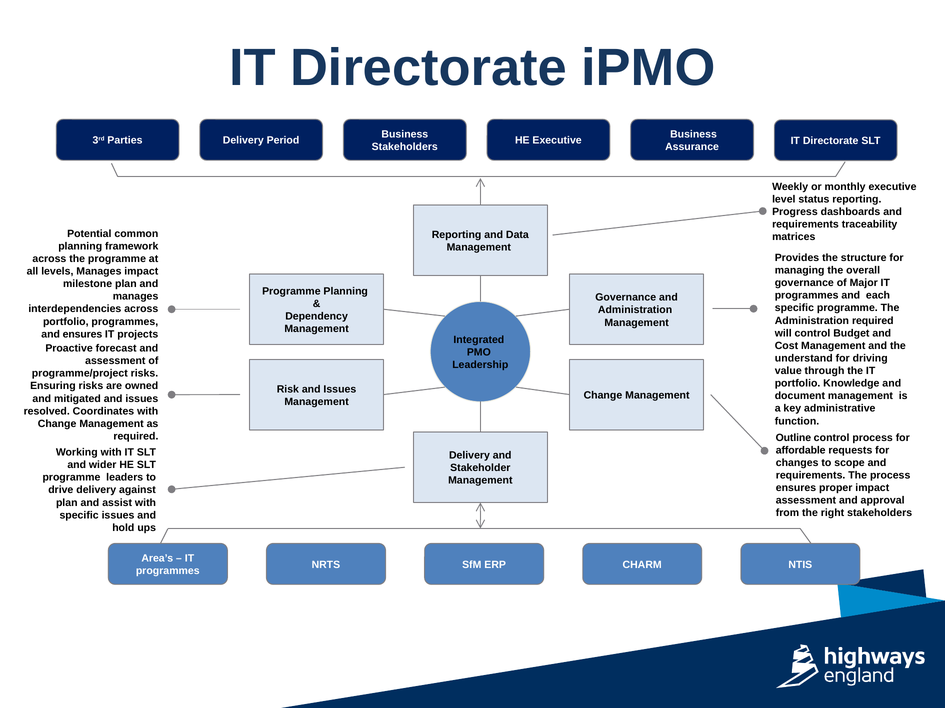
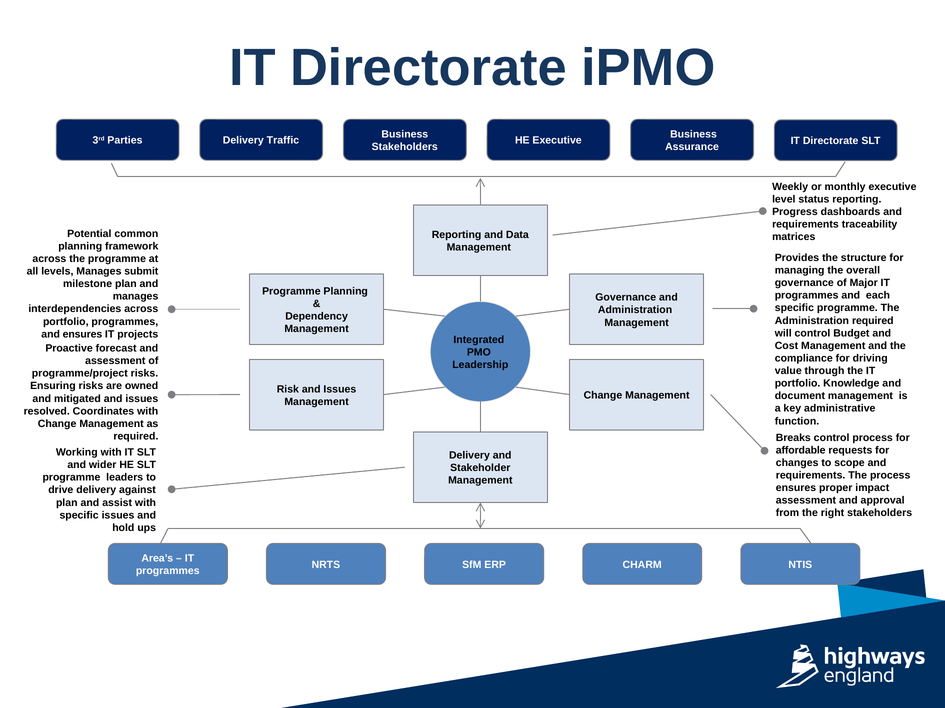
Period: Period -> Traffic (283, 141)
Manages impact: impact -> submit (141, 272)
understand: understand -> compliance (804, 359)
Outline: Outline -> Breaks (793, 438)
